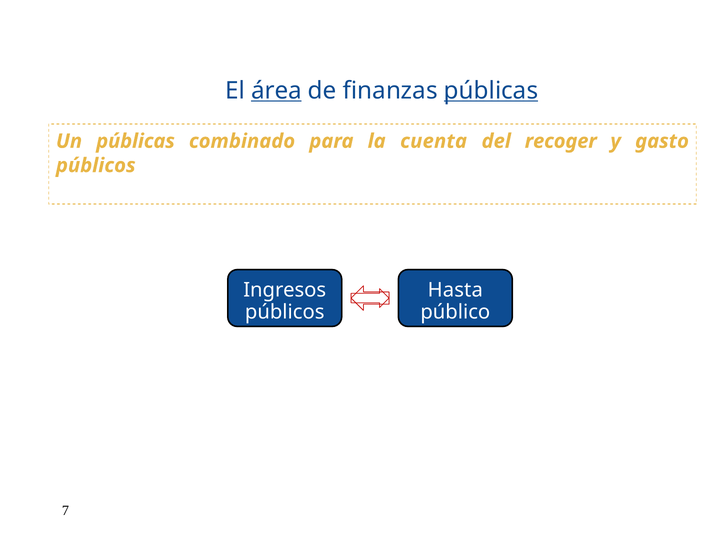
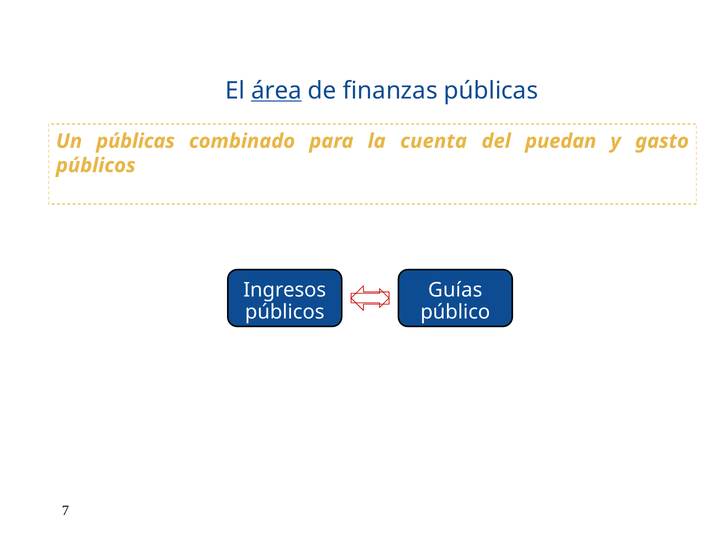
públicas underline: present -> none (491, 91)
recoger: recoger -> puedan (561, 141)
Hasta: Hasta -> Guías (455, 290)
